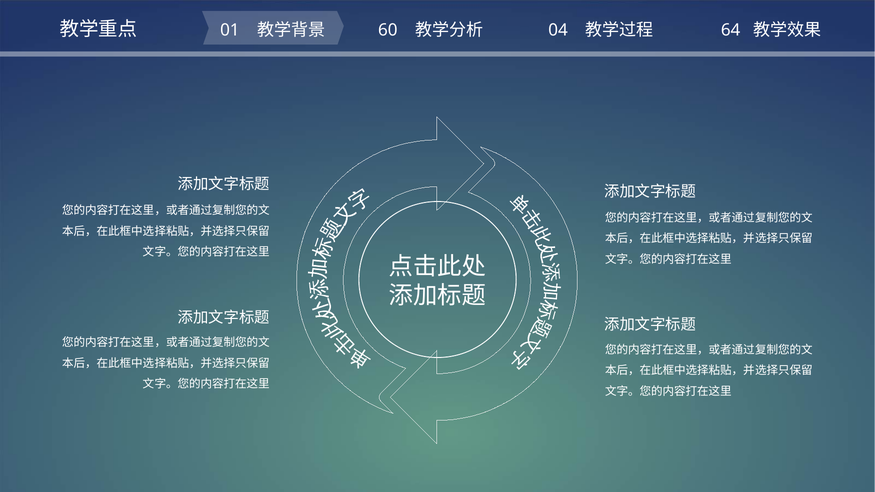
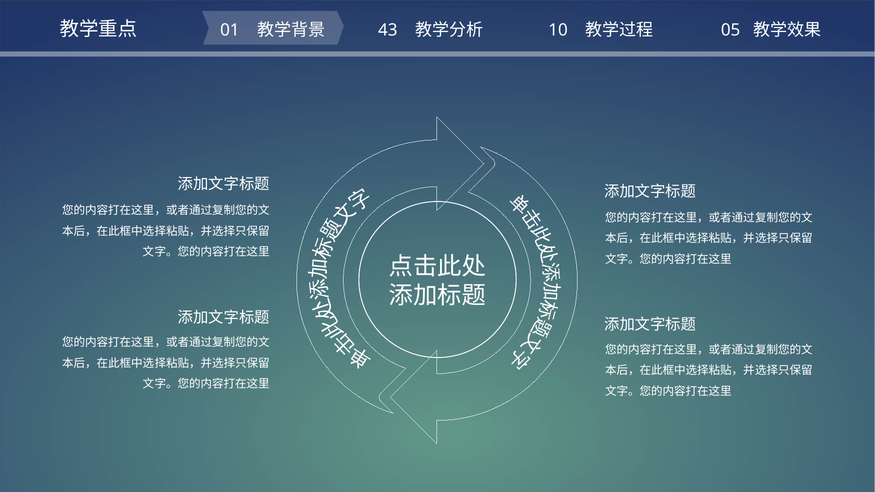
60: 60 -> 43 (388, 30)
04: 04 -> 10 (558, 30)
64: 64 -> 05 (731, 30)
